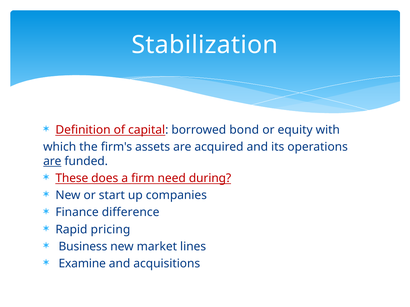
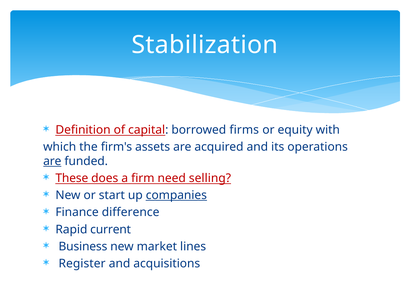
bond: bond -> firms (244, 130)
during: during -> selling (210, 179)
companies underline: none -> present (176, 196)
pricing: pricing -> current (111, 230)
Examine: Examine -> Register (82, 264)
